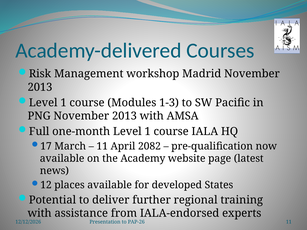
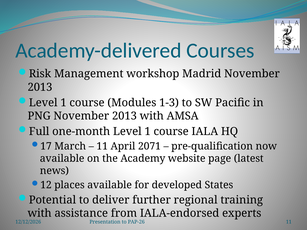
2082: 2082 -> 2071 (149, 146)
